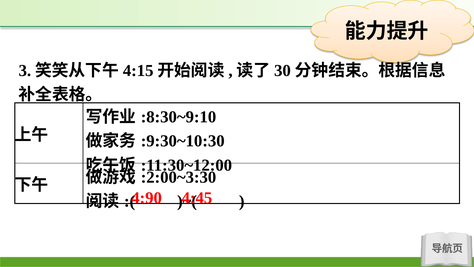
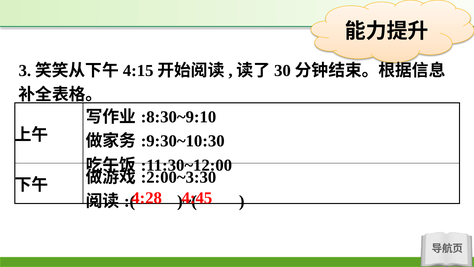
4:90: 4:90 -> 4:28 (147, 198)
